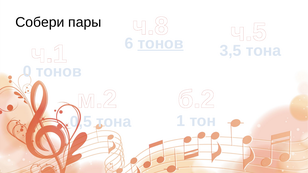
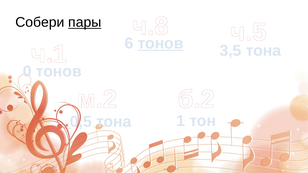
пары underline: none -> present (85, 22)
